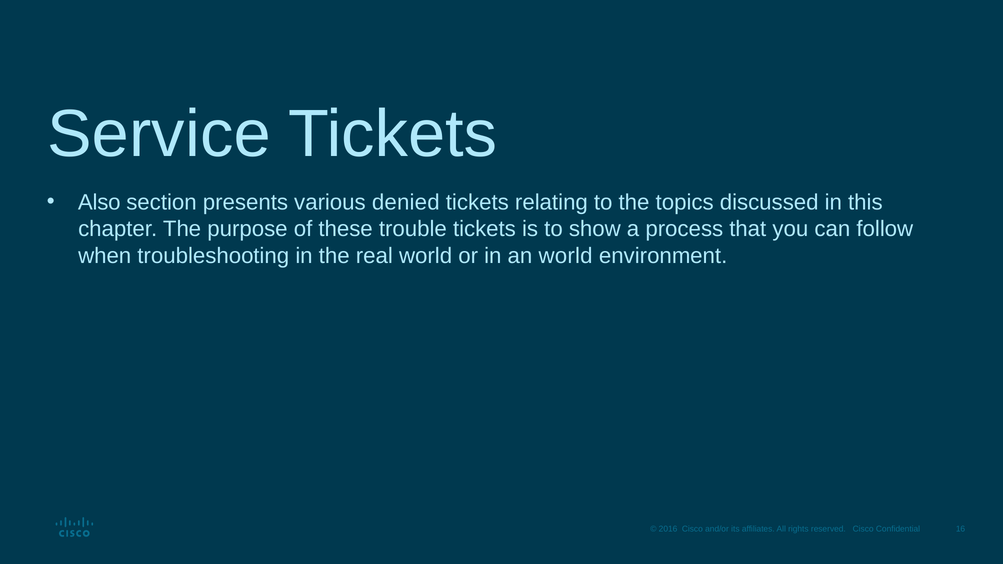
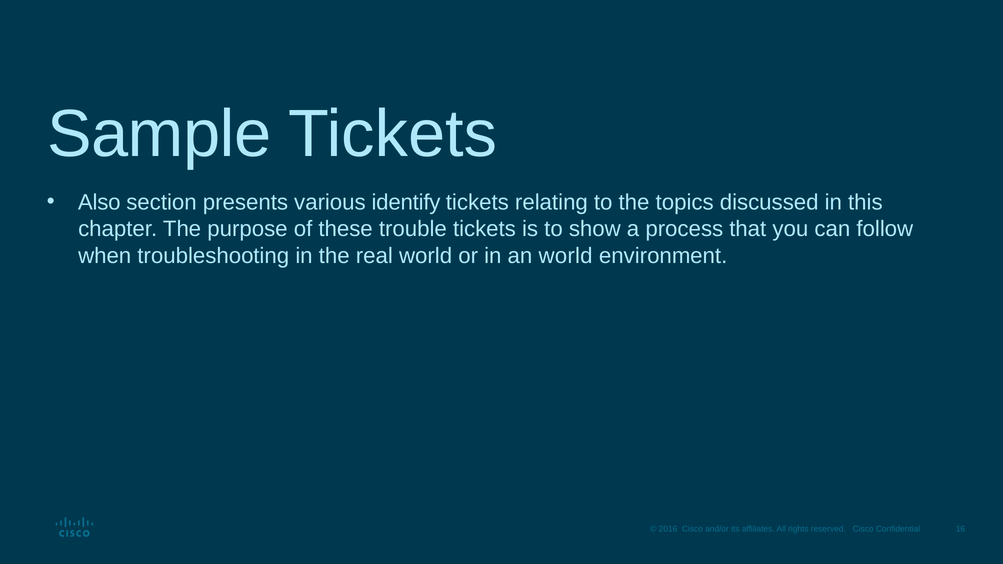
Service: Service -> Sample (159, 134)
denied: denied -> identify (406, 202)
